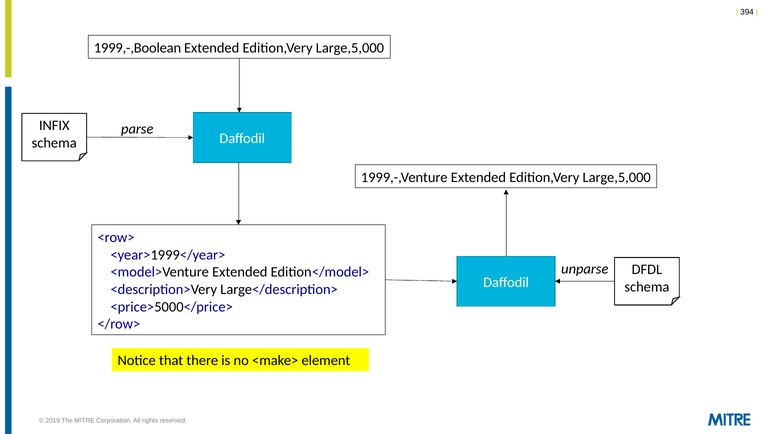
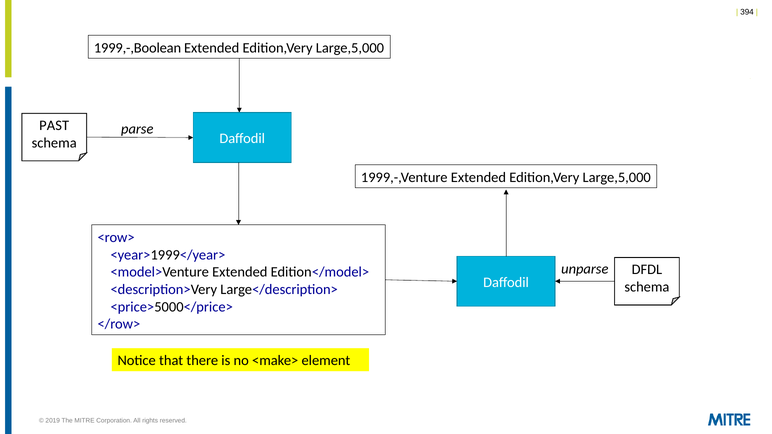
INFIX: INFIX -> PAST (54, 126)
